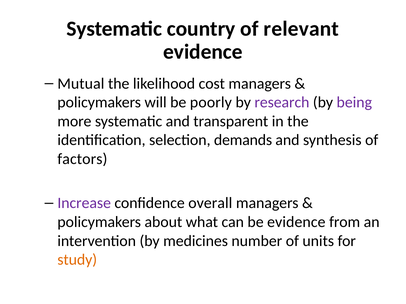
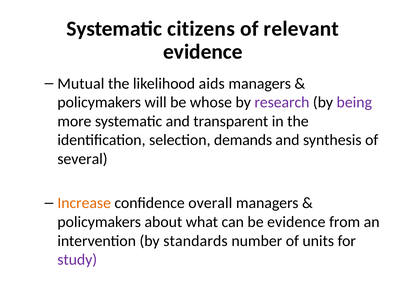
country: country -> citizens (201, 29)
cost: cost -> aids (212, 84)
poorly: poorly -> whose (211, 103)
factors: factors -> several (82, 159)
Increase colour: purple -> orange (84, 203)
medicines: medicines -> standards (195, 241)
study colour: orange -> purple (77, 260)
